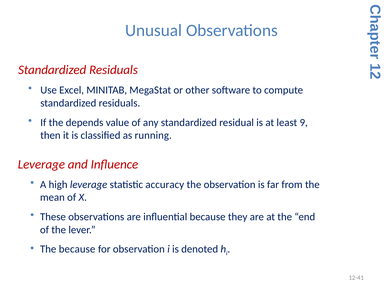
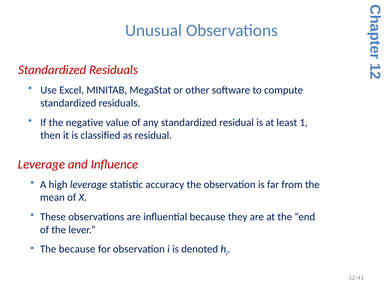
depends: depends -> negative (85, 122)
least 9: 9 -> 1 (304, 122)
as running: running -> residual (153, 135)
